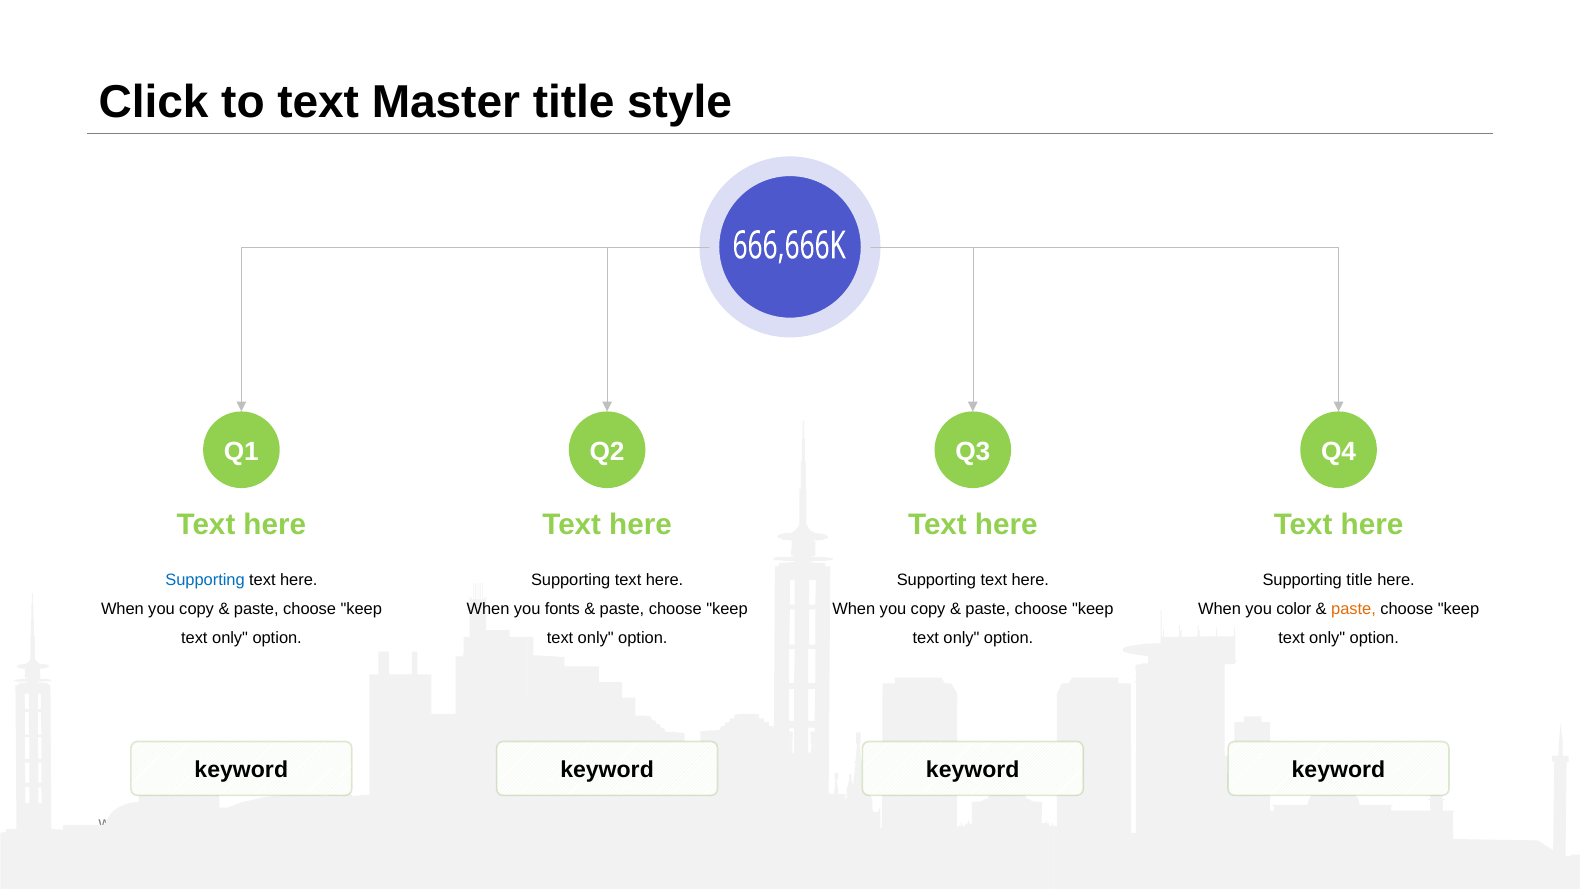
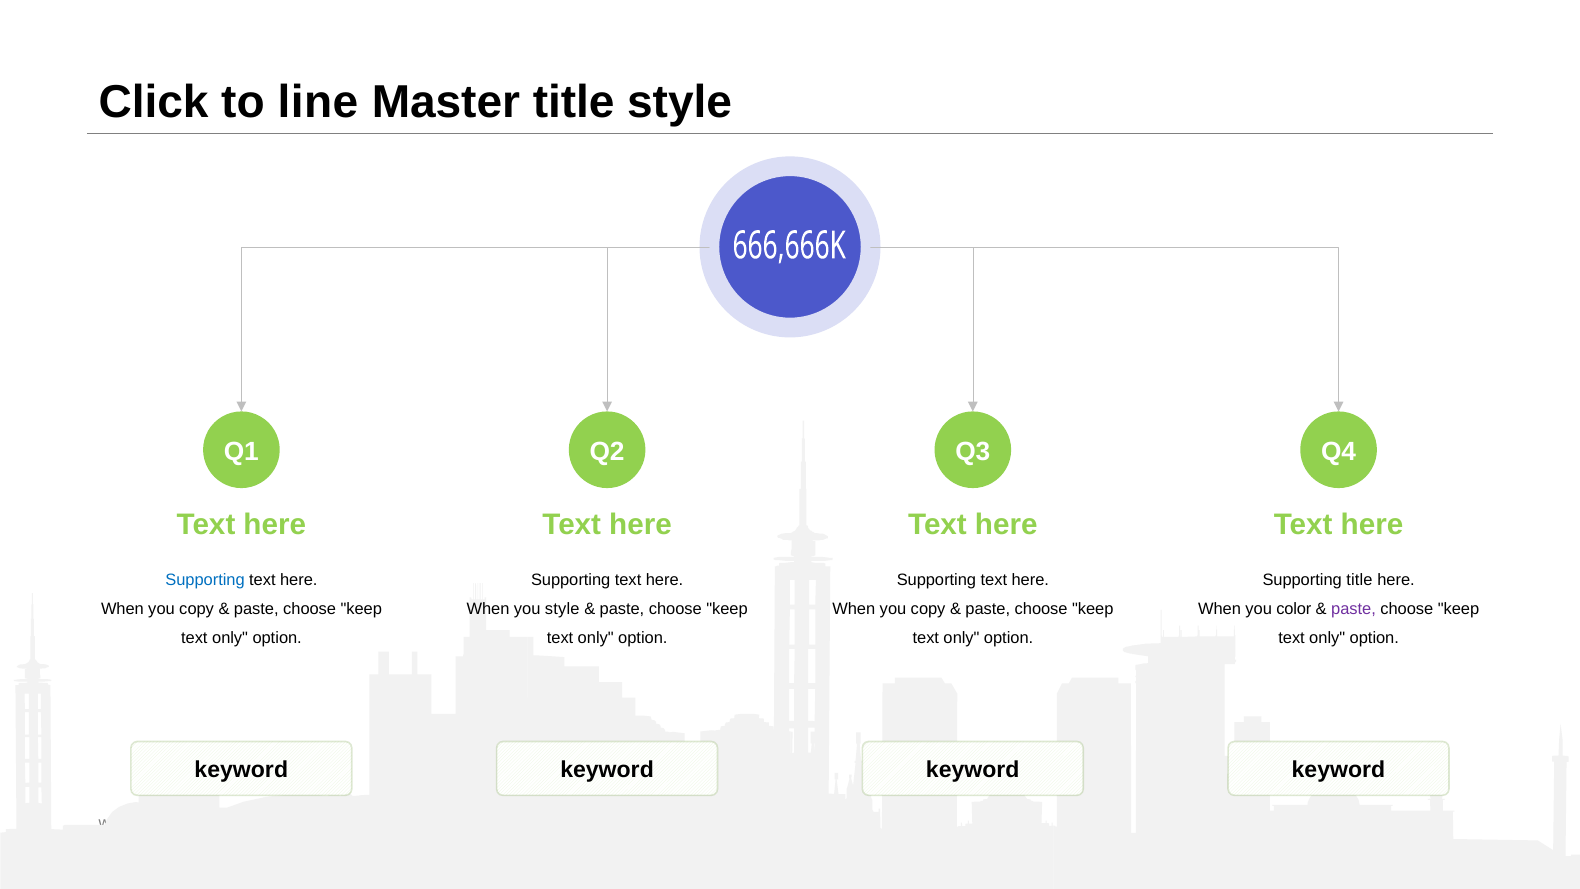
to text: text -> line (318, 102)
you fonts: fonts -> style (562, 609)
paste colour: orange -> purple (1353, 609)
